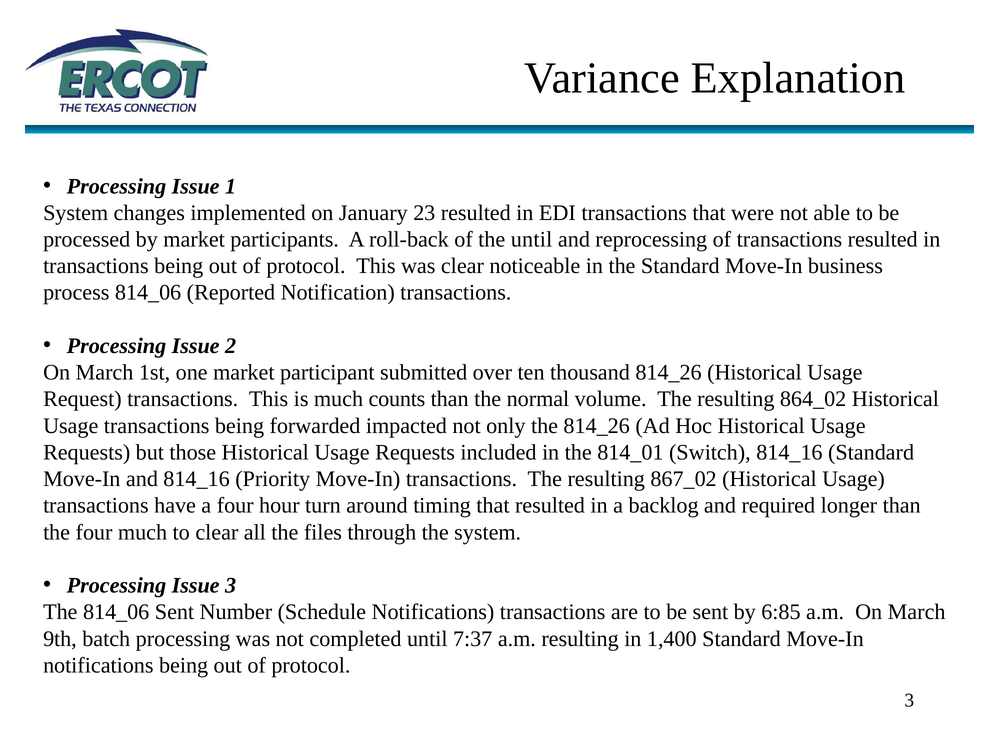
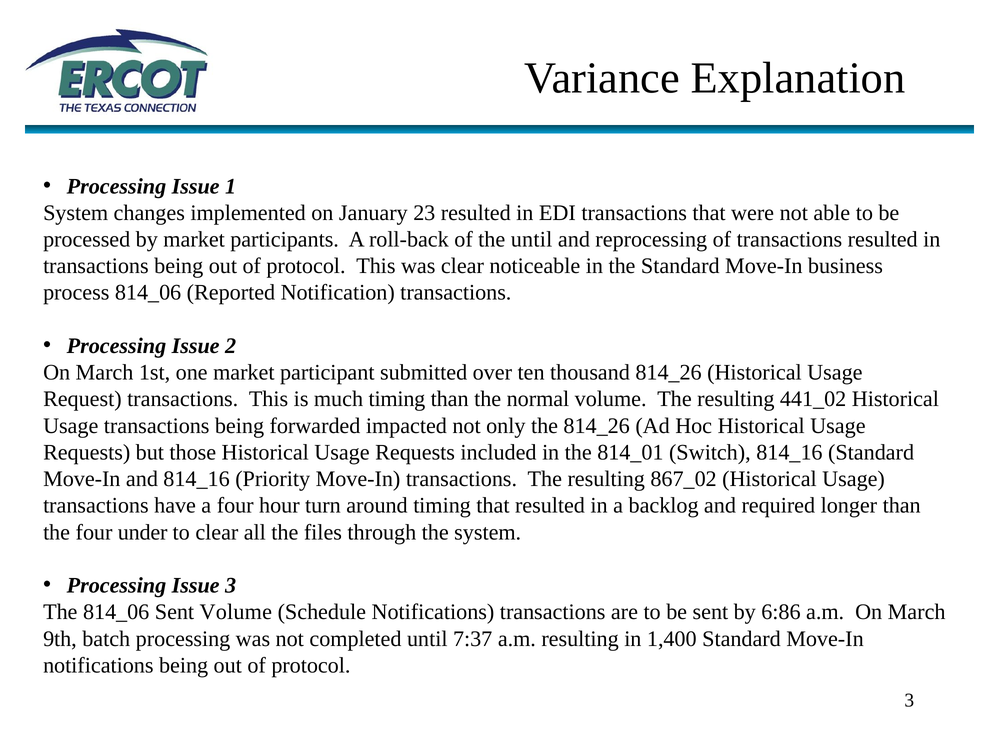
much counts: counts -> timing (397, 399)
864_02: 864_02 -> 441_02 (813, 399)
four much: much -> under (143, 532)
Sent Number: Number -> Volume (236, 612)
6:85: 6:85 -> 6:86 (781, 612)
